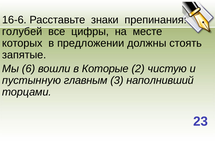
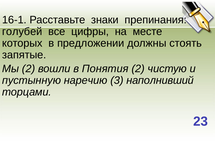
16-6: 16-6 -> 16-1 (14, 20)
Мы 6: 6 -> 2 (29, 68)
Которые: Которые -> Понятия (105, 68)
главным: главным -> наречию (86, 80)
